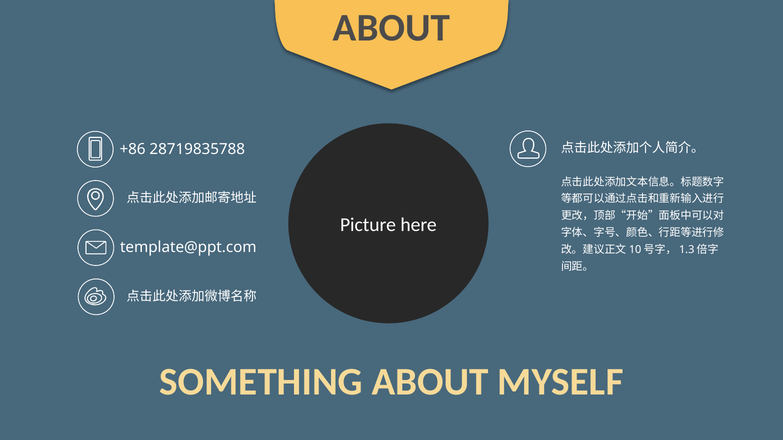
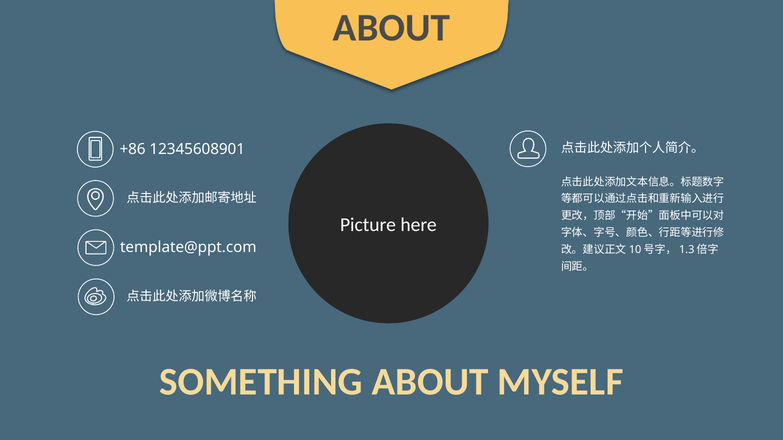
28719835788: 28719835788 -> 12345608901 (197, 149)
